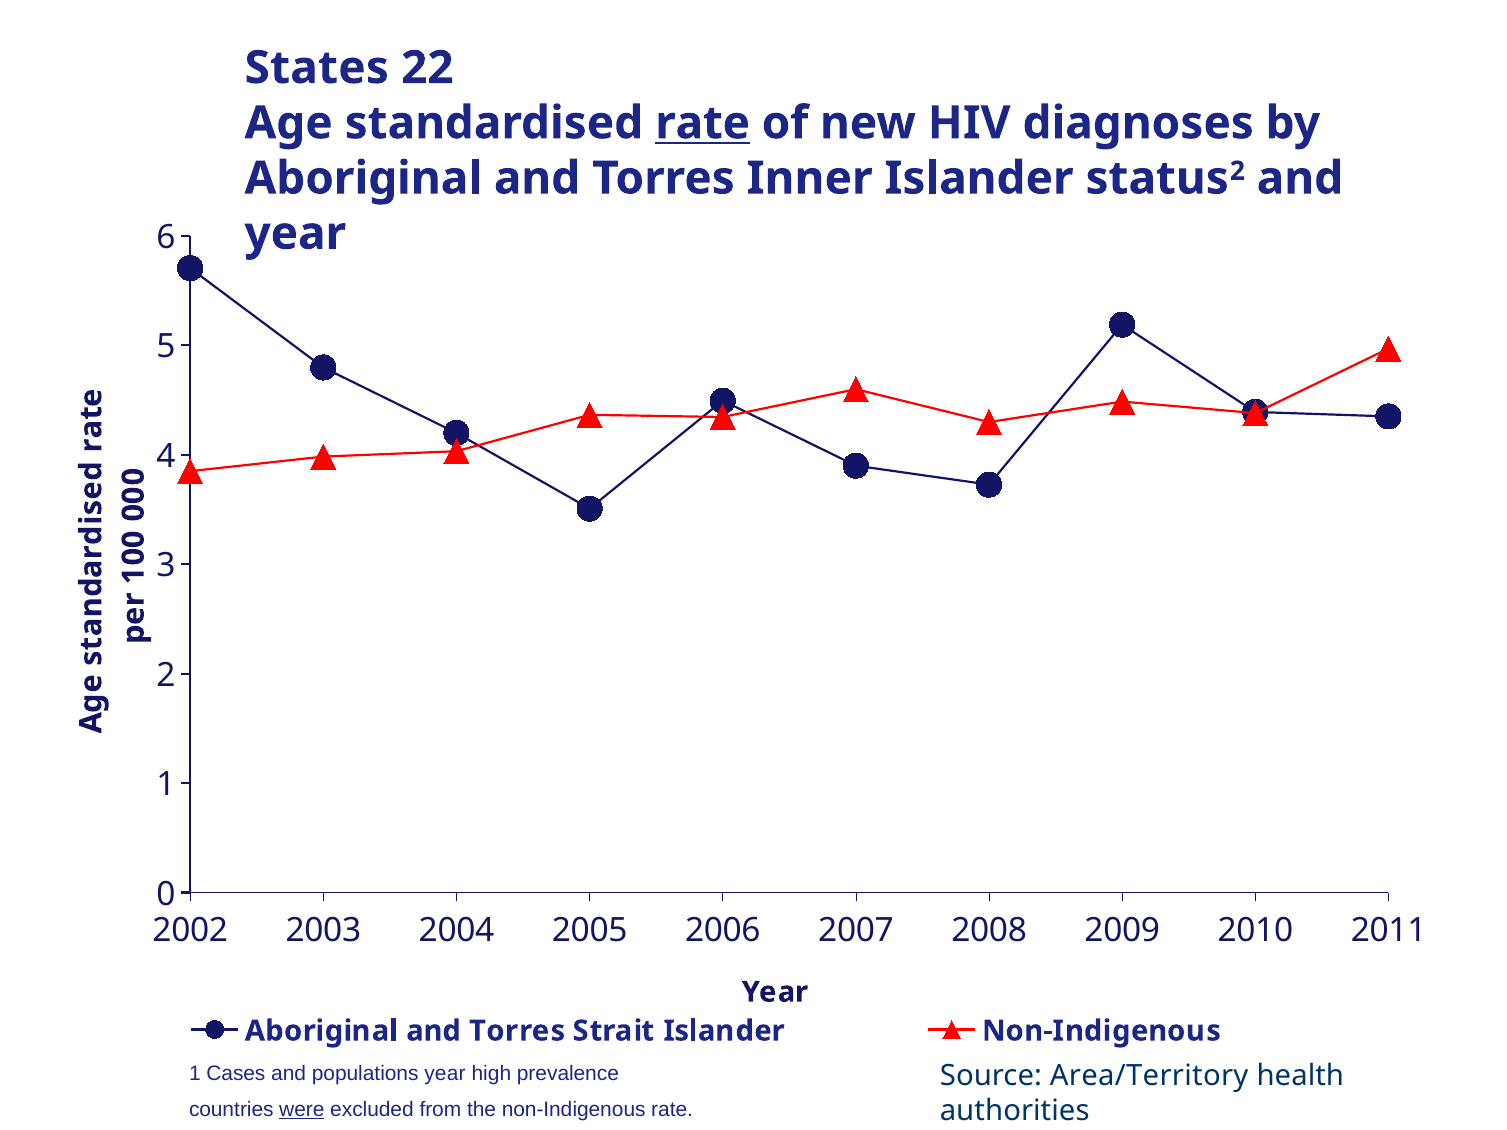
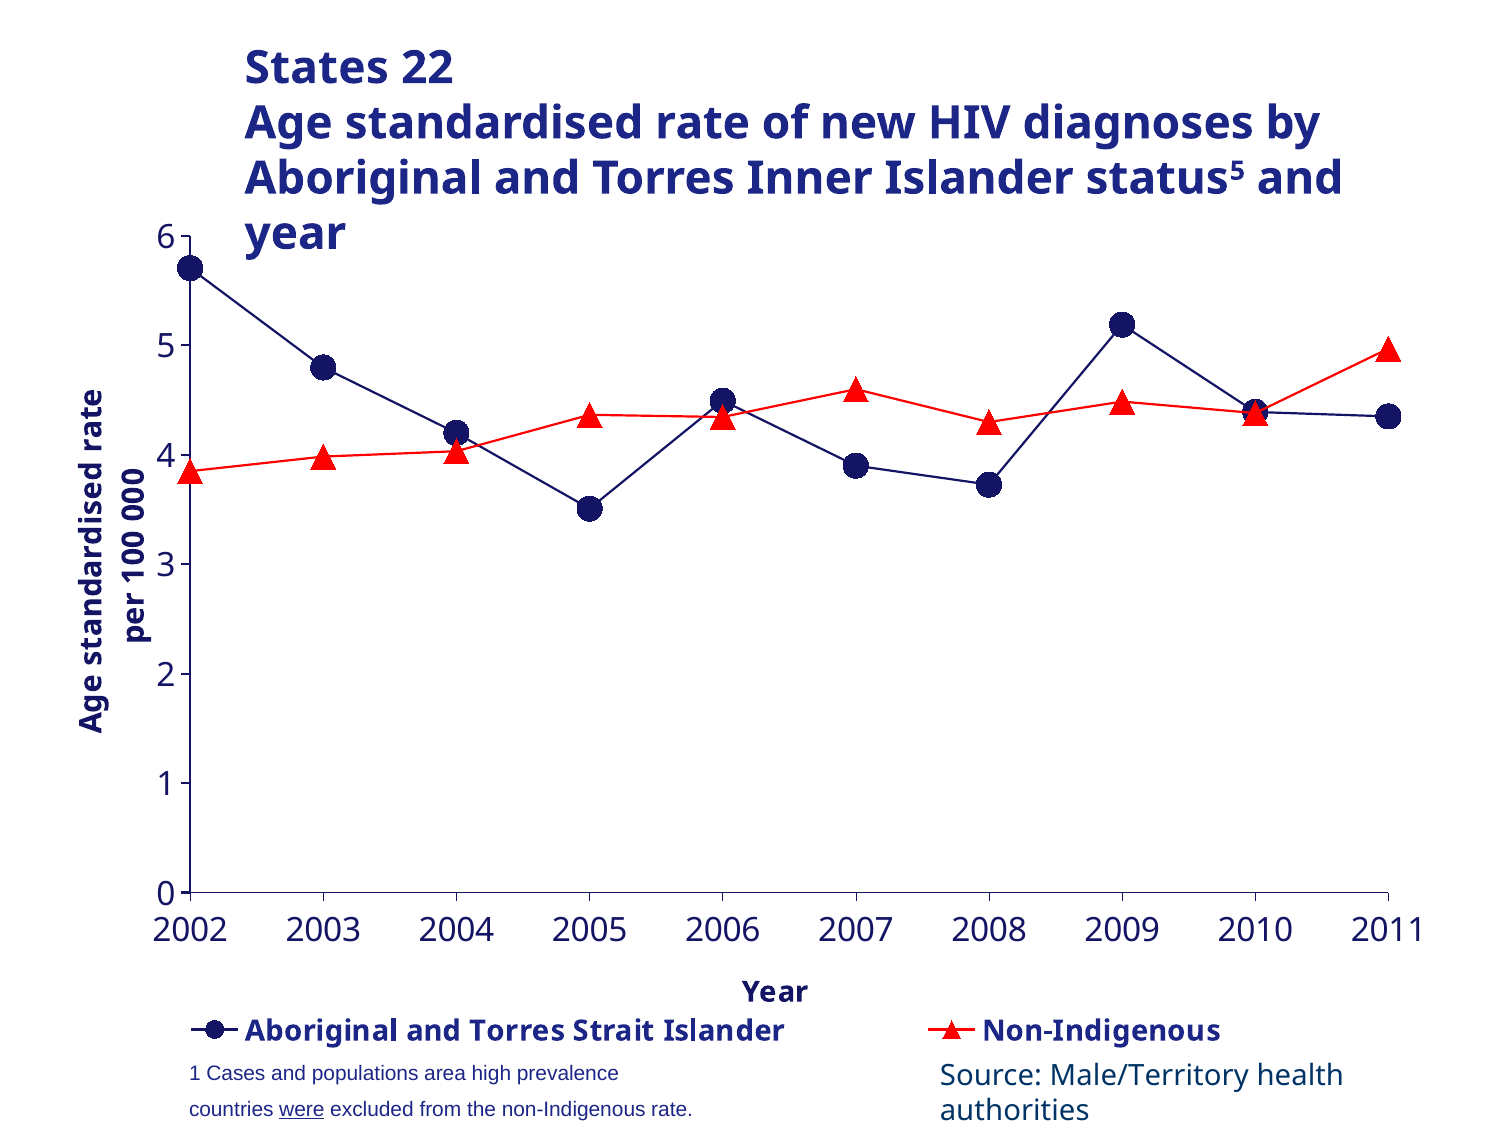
rate underline: present -> none (703, 123)
2: 2 -> 5 (1237, 171)
populations year: year -> area (445, 1074)
Area/Territory: Area/Territory -> Male/Territory (1149, 1076)
